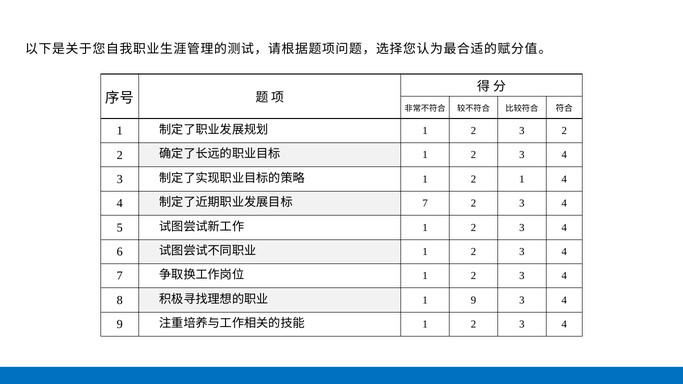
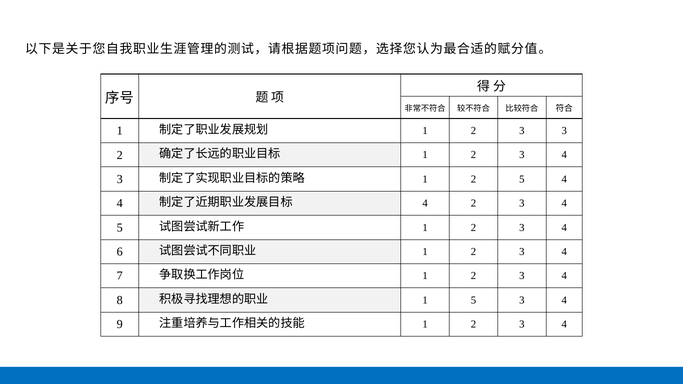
3 2: 2 -> 3 (564, 131)
2 1: 1 -> 5 (522, 179)
7: 7 -> 4 (425, 203)
1 9: 9 -> 5 (473, 300)
